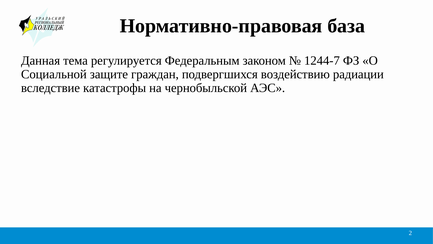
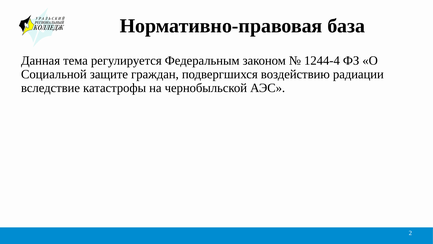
1244-7: 1244-7 -> 1244-4 (322, 61)
